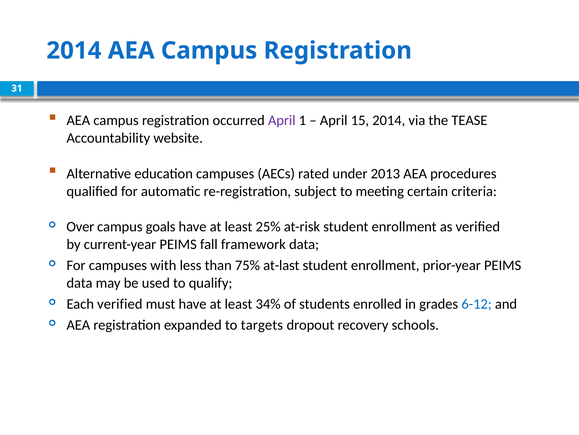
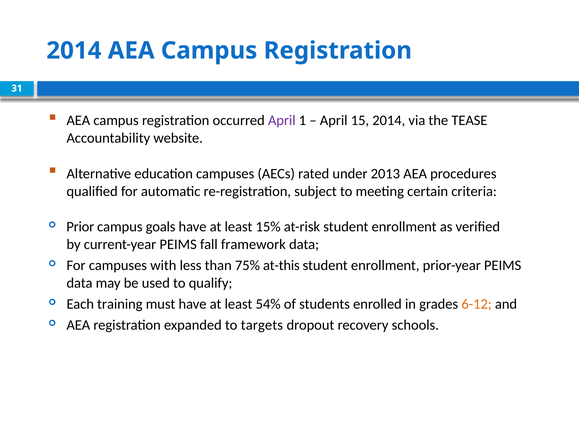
Over: Over -> Prior (80, 226)
25%: 25% -> 15% (268, 226)
at-last: at-last -> at-this (281, 265)
Each verified: verified -> training (120, 304)
34%: 34% -> 54% (268, 304)
6-12 colour: blue -> orange (477, 304)
